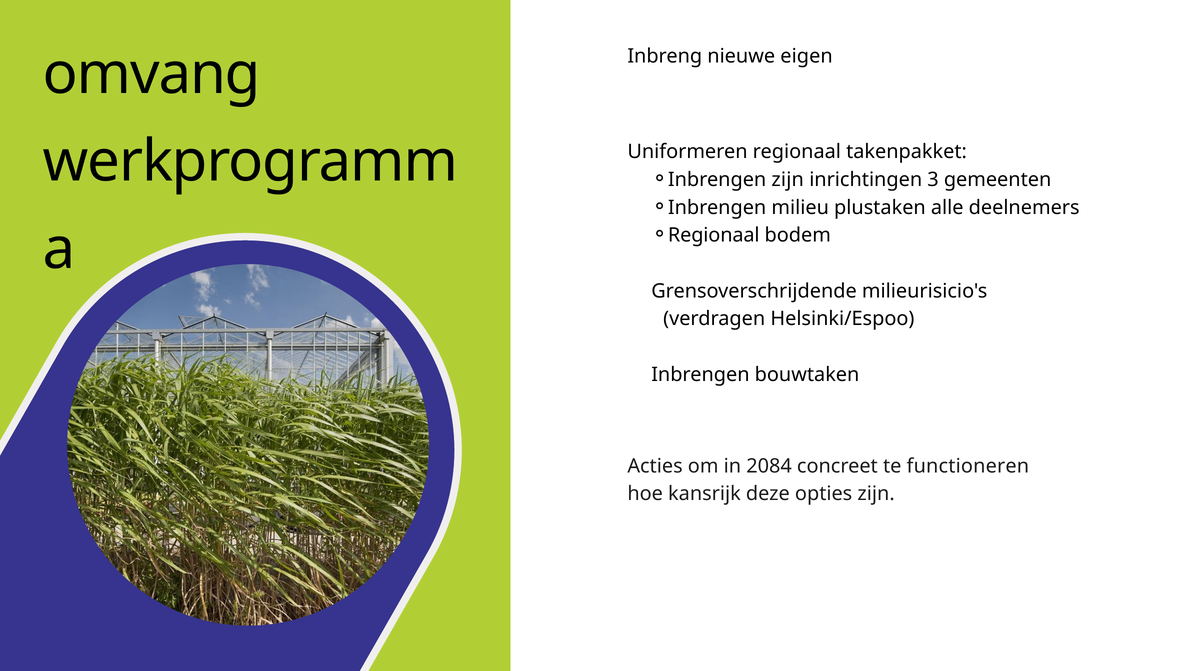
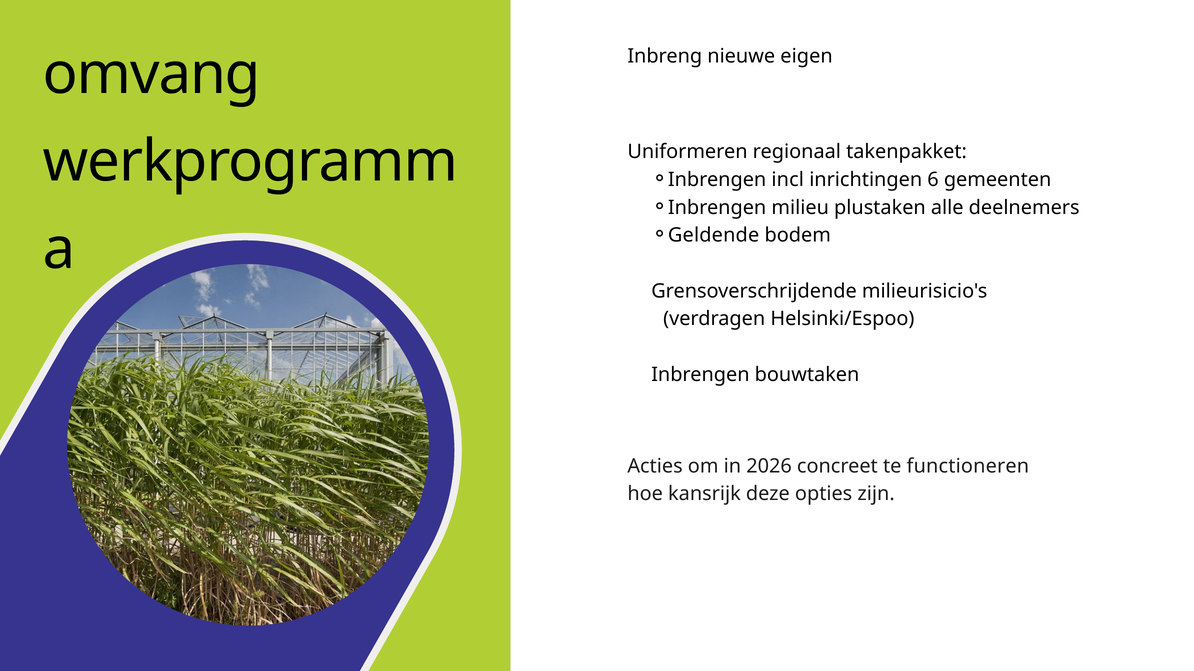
Inbrengen zijn: zijn -> incl (788, 180)
3: 3 -> 6 (933, 180)
Regionaal: Regionaal -> Geldende (714, 236)
2084: 2084 -> 2026 (769, 466)
